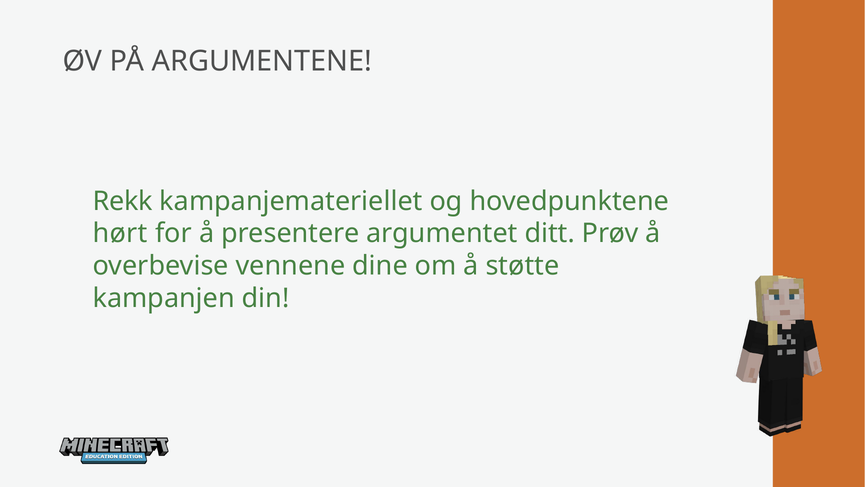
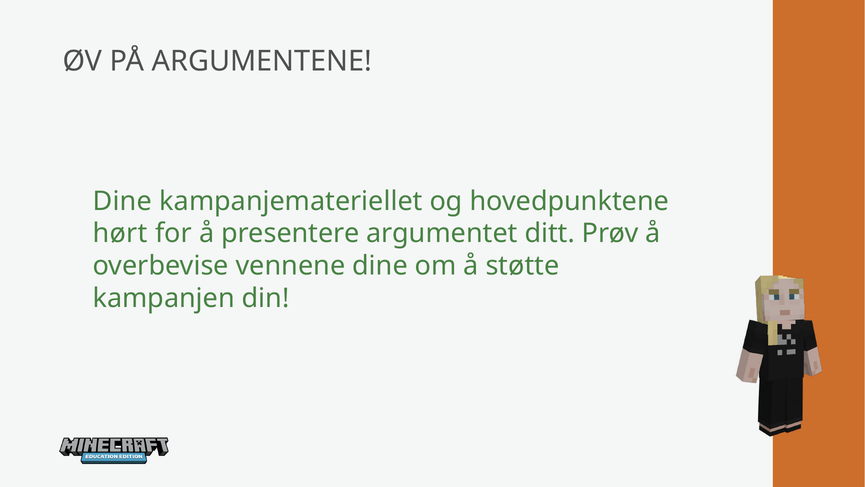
Rekk: Rekk -> Dine (122, 201)
